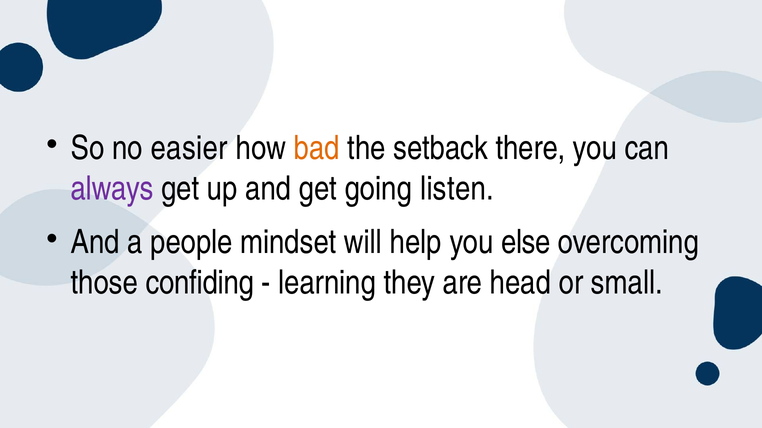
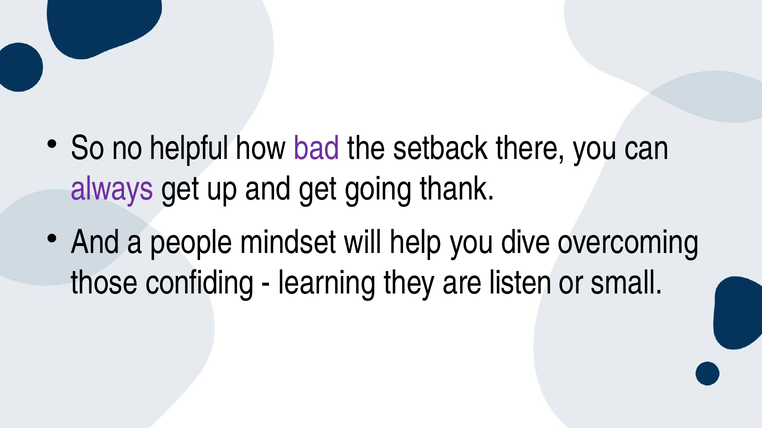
easier: easier -> helpful (189, 148)
bad colour: orange -> purple (317, 148)
listen: listen -> thank (457, 189)
else: else -> dive (526, 243)
head: head -> listen (521, 283)
